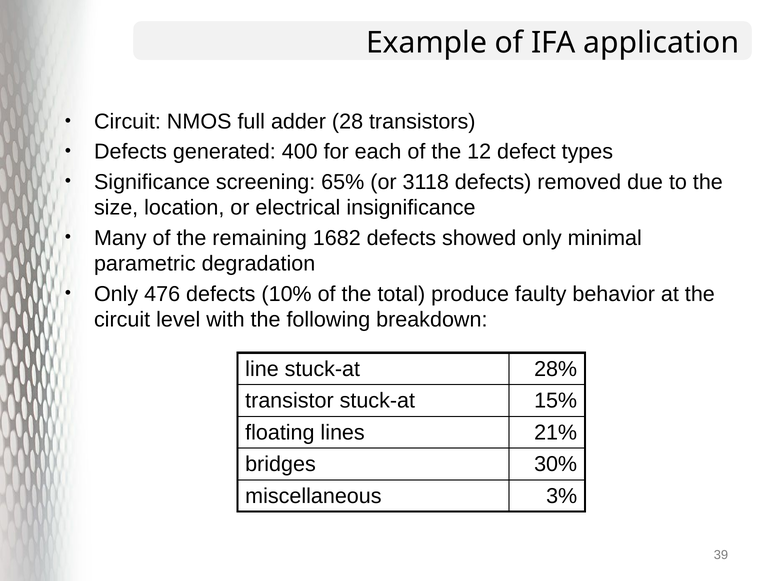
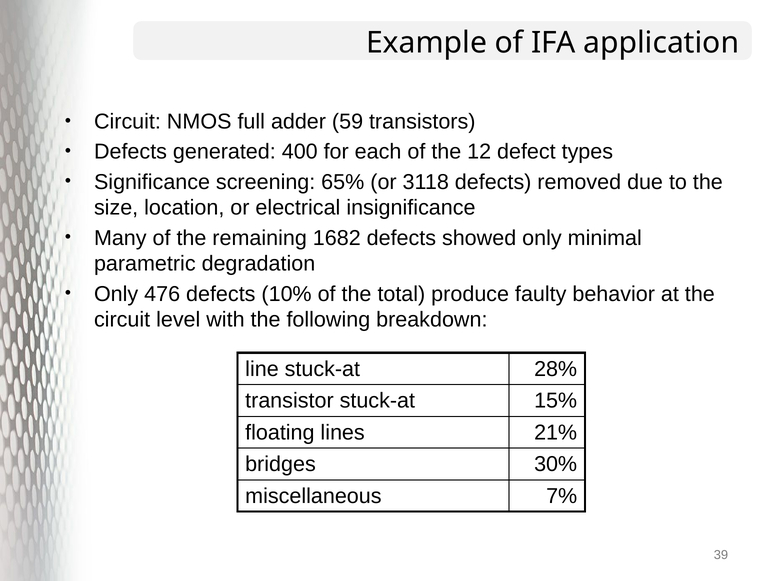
28: 28 -> 59 (348, 122)
3%: 3% -> 7% (562, 496)
